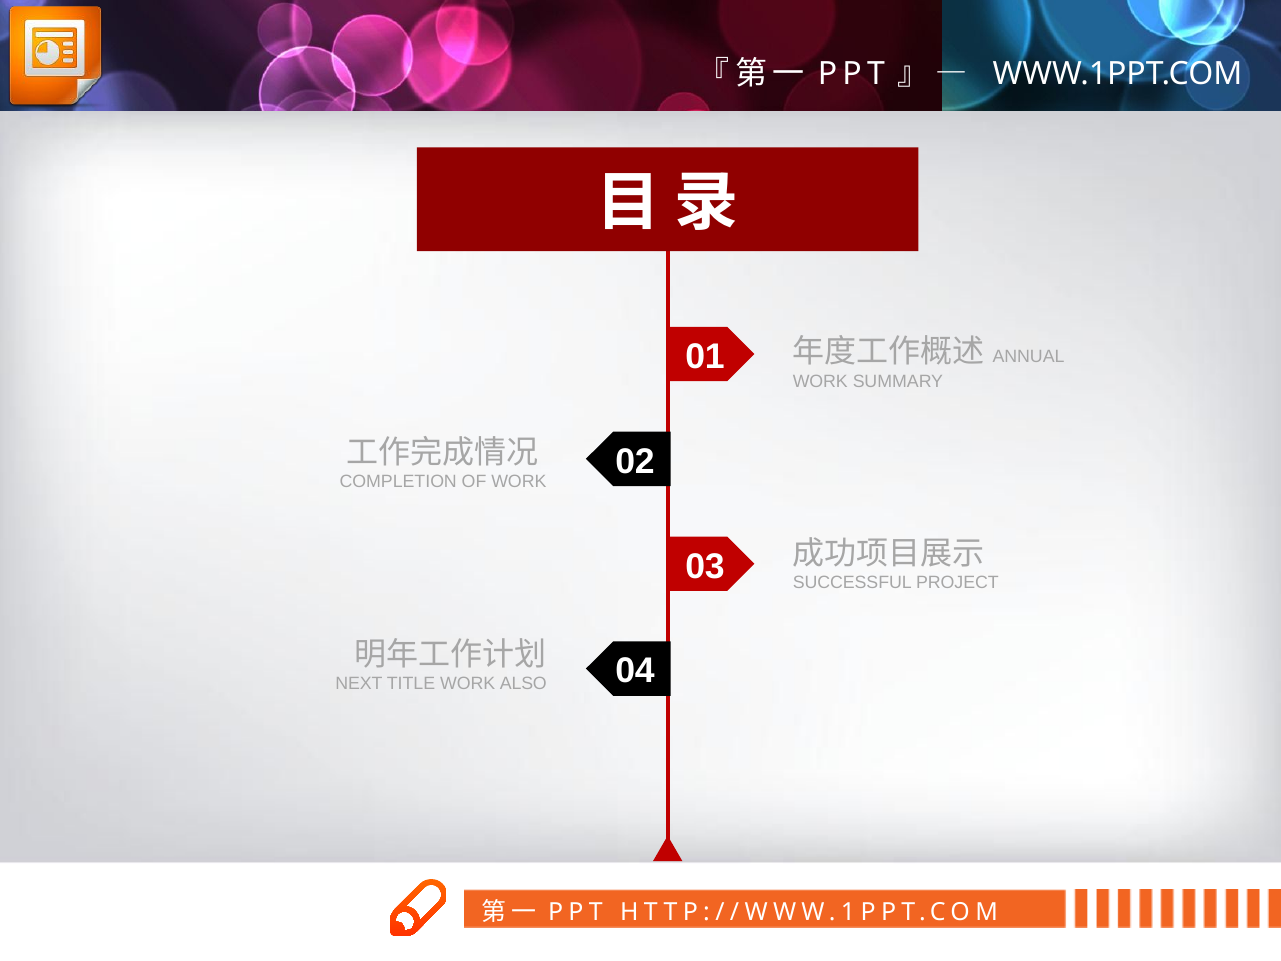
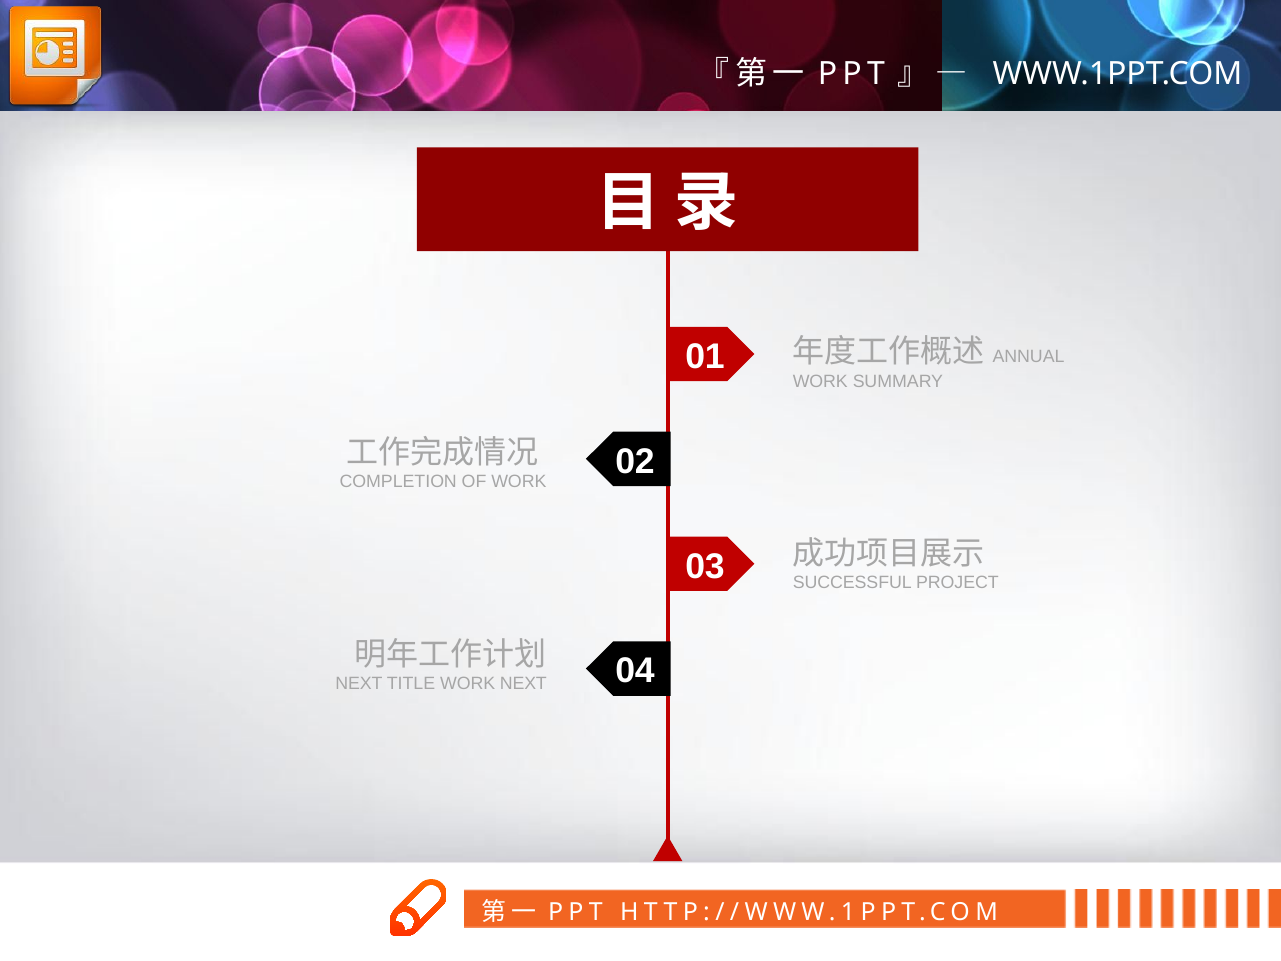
WORK ALSO: ALSO -> NEXT (523, 683)
